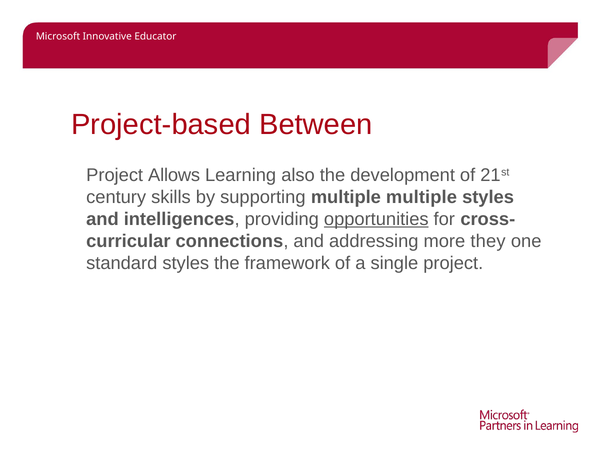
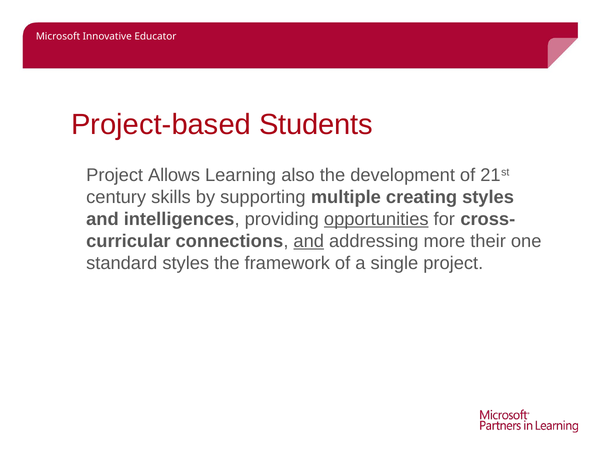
Between: Between -> Students (316, 125)
multiple multiple: multiple -> creating (422, 197)
and underline: none -> present (309, 241)
they: they -> their (488, 241)
